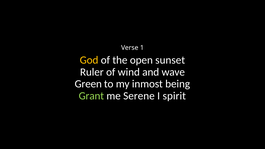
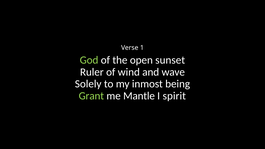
God colour: yellow -> light green (89, 60)
Green: Green -> Solely (88, 84)
Serene: Serene -> Mantle (139, 96)
